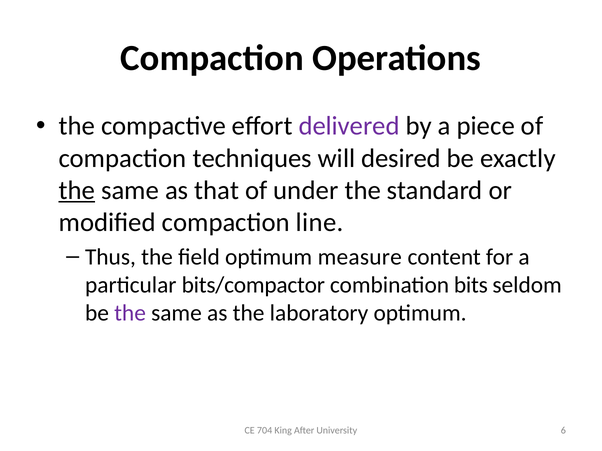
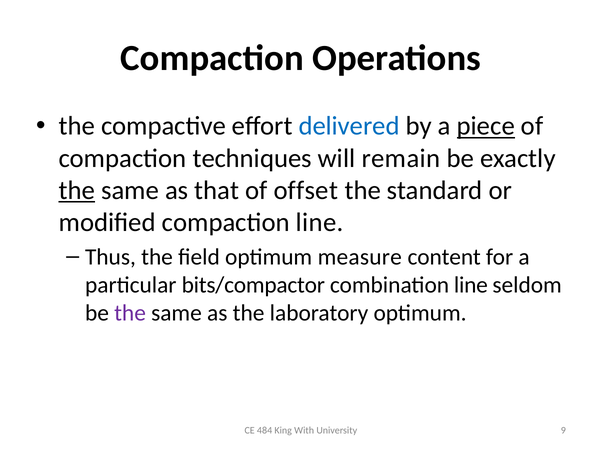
delivered colour: purple -> blue (349, 126)
piece underline: none -> present (486, 126)
desired: desired -> remain (401, 158)
under: under -> offset (306, 191)
combination bits: bits -> line (471, 285)
704: 704 -> 484 (265, 431)
After: After -> With (304, 431)
6: 6 -> 9 (563, 431)
